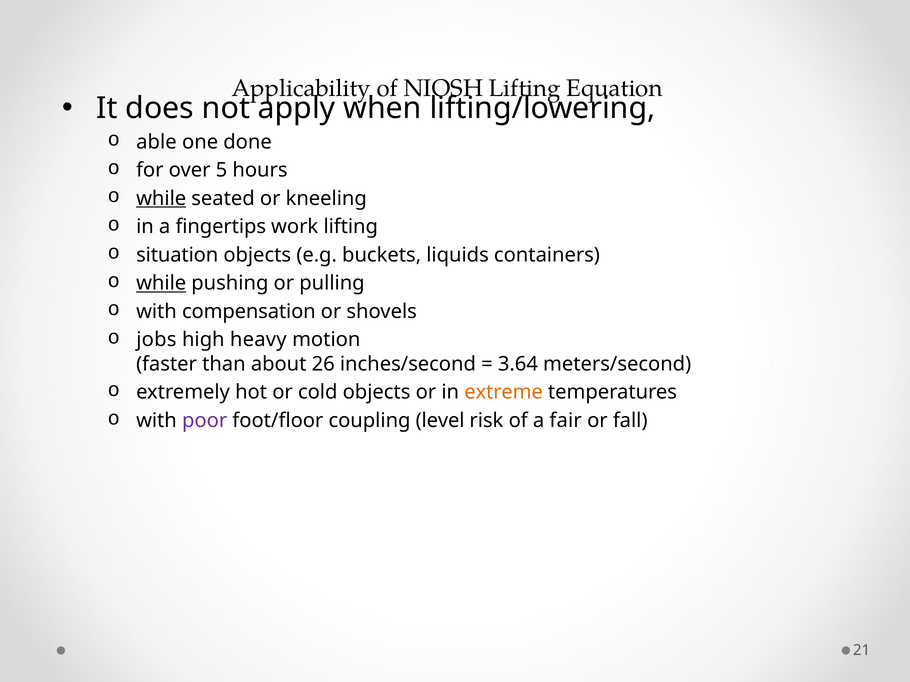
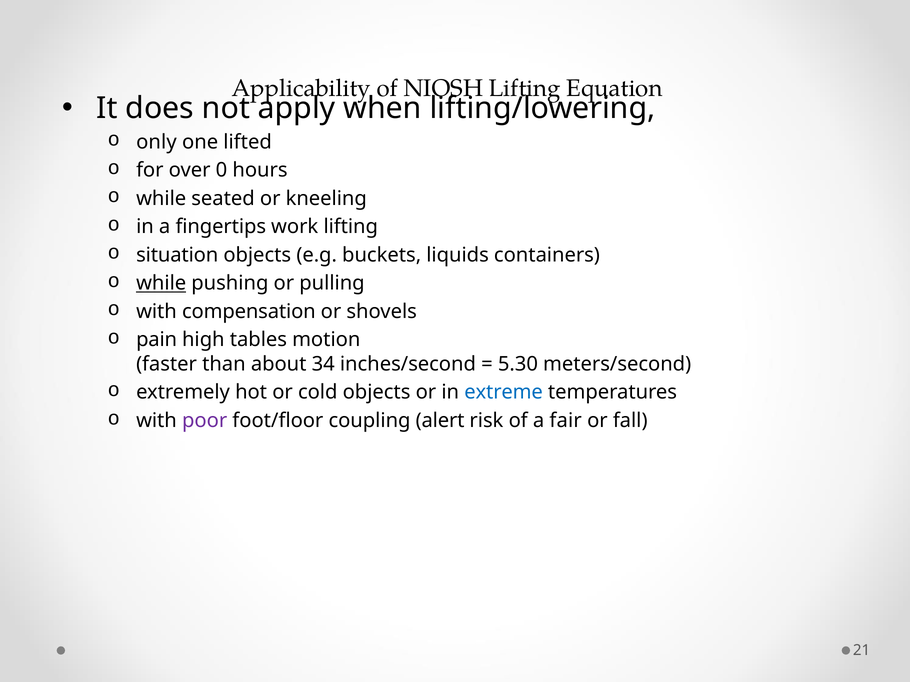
able: able -> only (156, 142)
done: done -> lifted (248, 142)
5: 5 -> 0 (221, 170)
while underline: present -> none (161, 199)
jobs: jobs -> pain (157, 340)
heavy: heavy -> tables (258, 340)
26: 26 -> 34 (323, 364)
3.64: 3.64 -> 5.30 (518, 364)
extreme colour: orange -> blue (504, 393)
level: level -> alert (440, 421)
